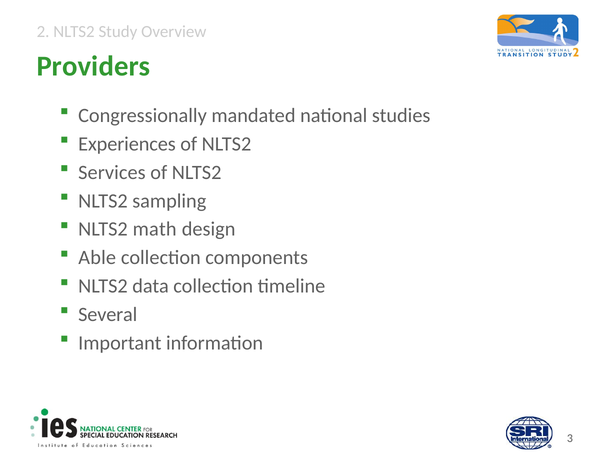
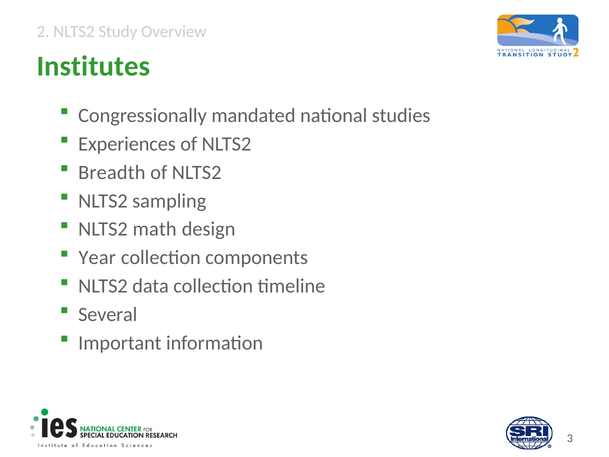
Providers: Providers -> Institutes (93, 66)
Services: Services -> Breadth (112, 172)
Able: Able -> Year (97, 258)
